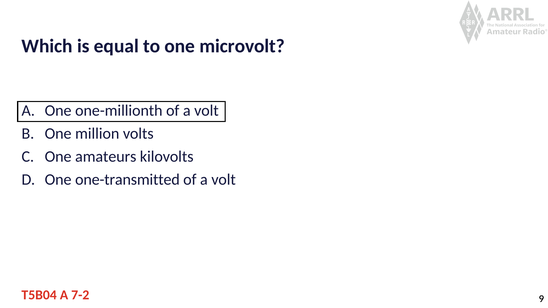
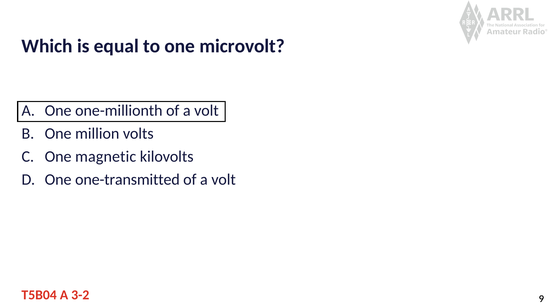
amateurs: amateurs -> magnetic (106, 157)
7-2: 7-2 -> 3-2 (80, 295)
